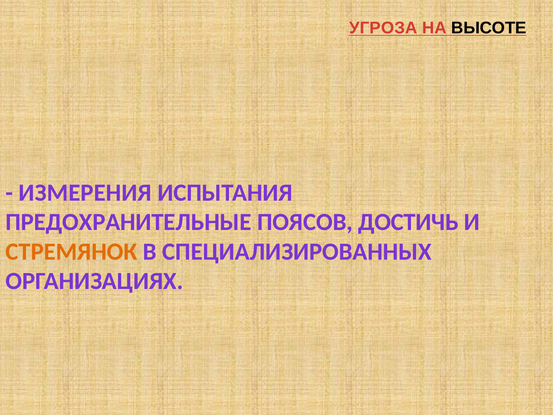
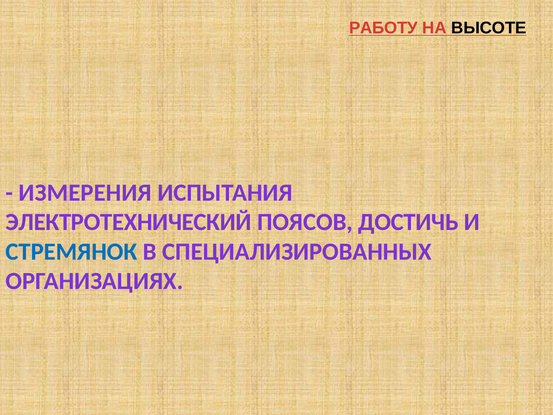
УГРОЗА: УГРОЗА -> РАБОТУ (383, 28)
ПРЕДОХРАНИТЕЛЬНЫЕ: ПРЕДОХРАНИТЕЛЬНЫЕ -> ЭЛЕКТРОТЕХНИЧЕСКИЙ (129, 222)
СТРЕМЯНОК colour: orange -> blue (71, 251)
